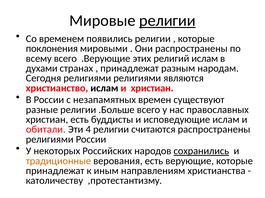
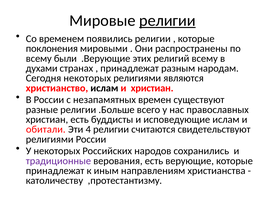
всему всего: всего -> были (65, 59)
религий ислам: ислам -> всему (205, 59)
Сегодня религиями: религиями -> некоторых (87, 78)
считаются распространены: распространены -> свидетельствуют (214, 130)
сохранились underline: present -> none (201, 152)
традиционные colour: orange -> purple (58, 161)
